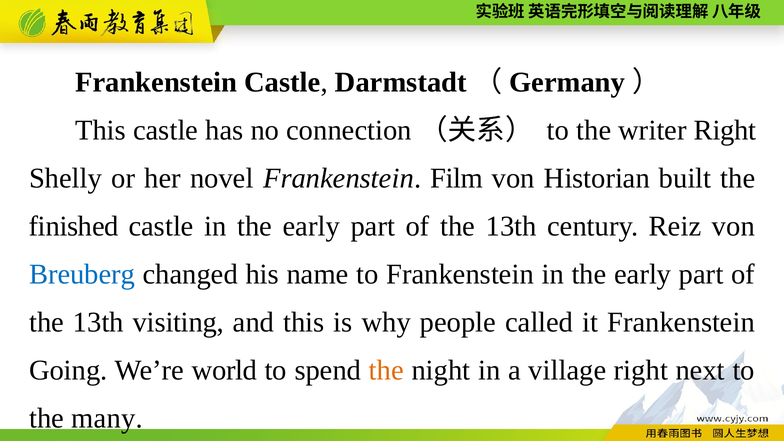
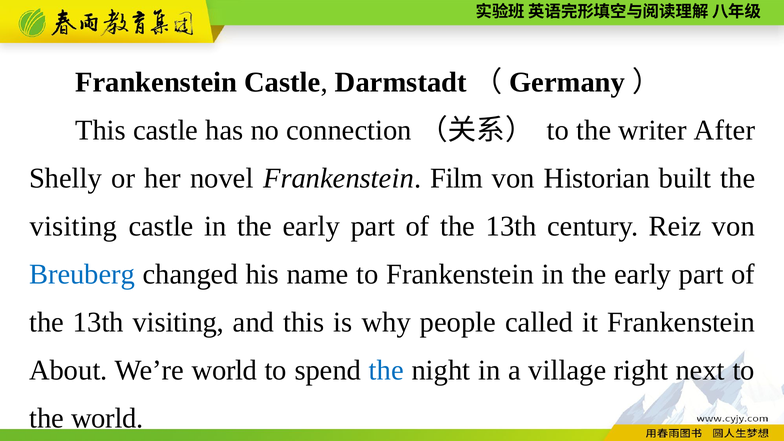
writer Right: Right -> After (725, 130)
finished: finished -> visiting (73, 226)
Going: Going -> About (68, 370)
the colour: orange -> blue (386, 370)
the many: many -> world (107, 418)
